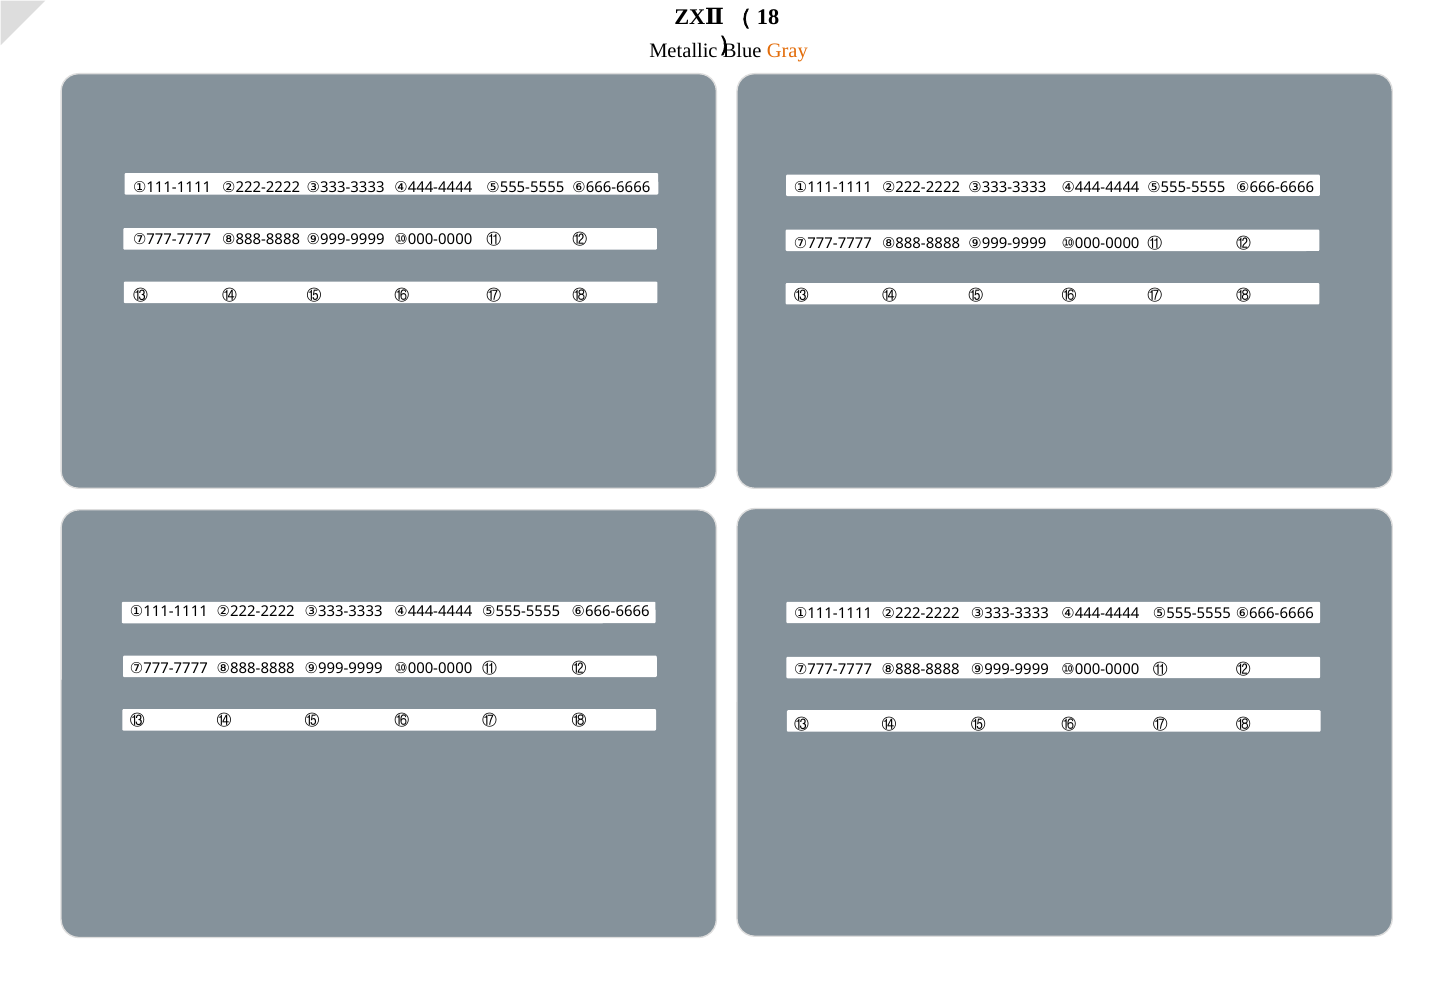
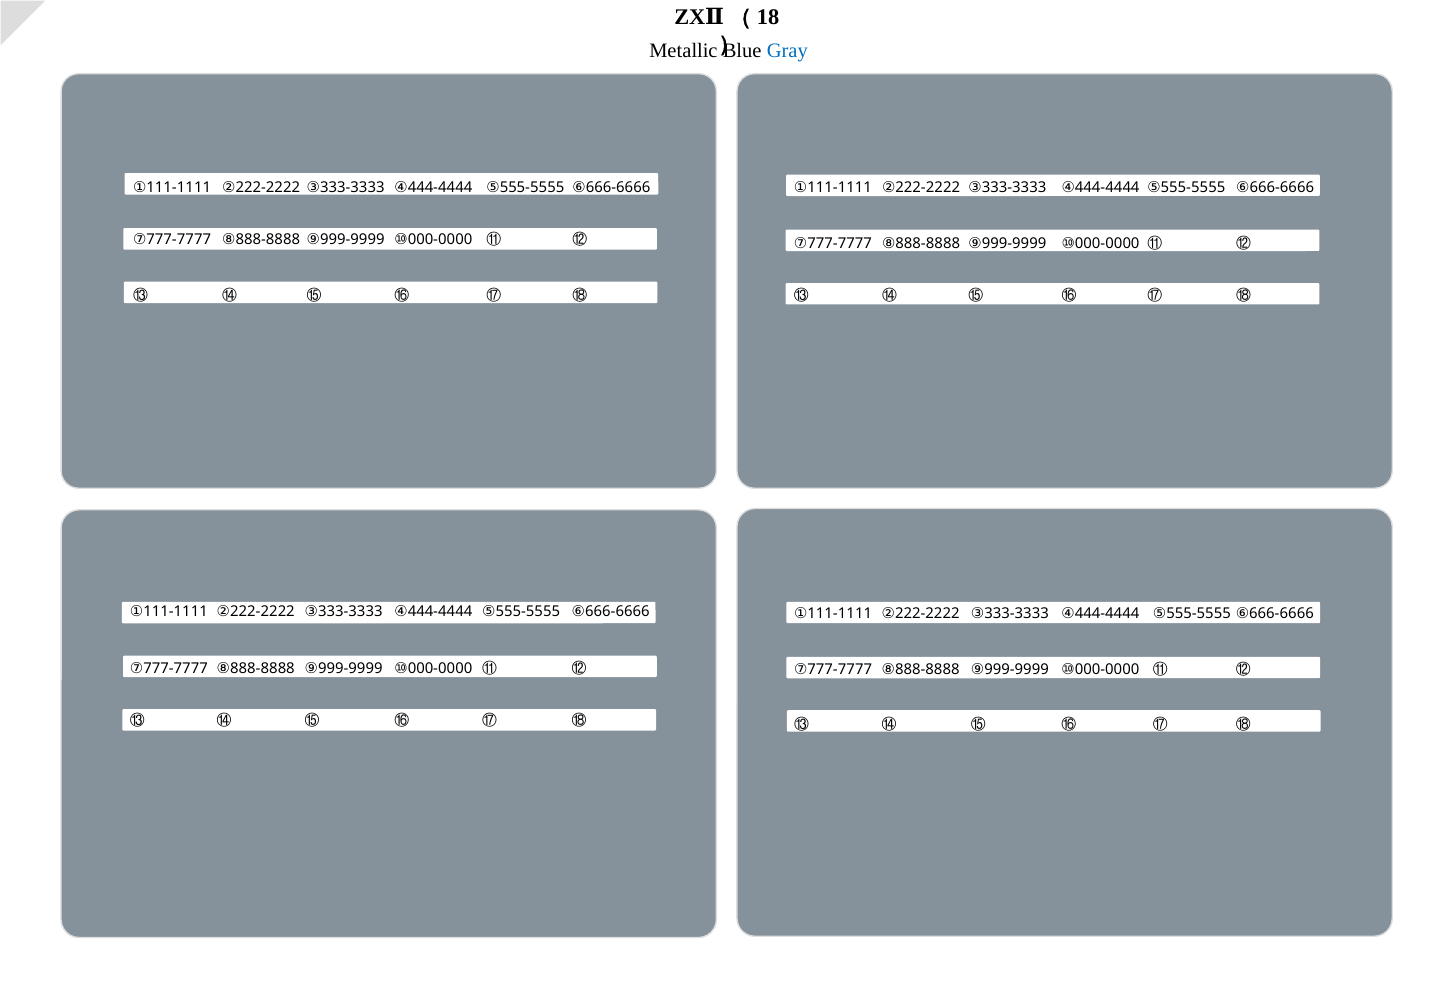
Gray colour: orange -> blue (787, 51)
